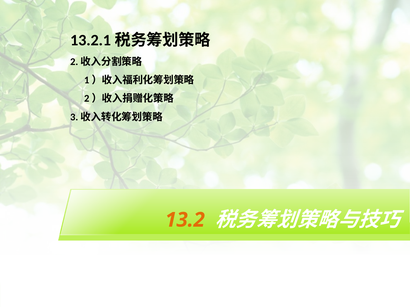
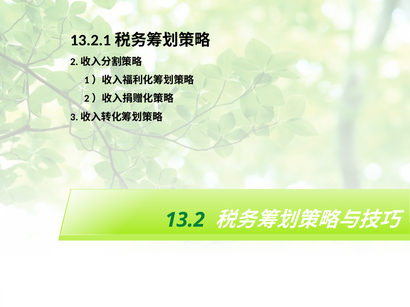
13.2 colour: orange -> green (185, 220)
